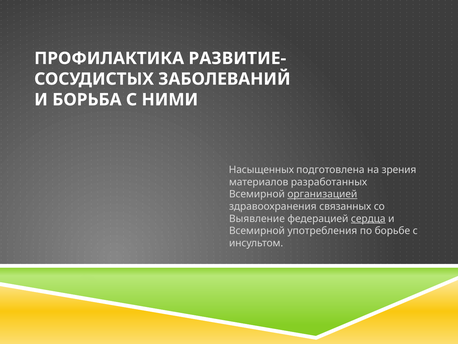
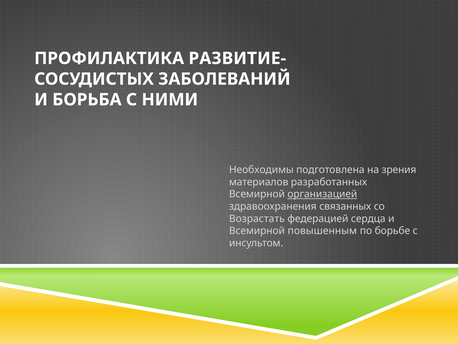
Насыщенных: Насыщенных -> Необходимы (261, 170)
Выявление: Выявление -> Возрастать (257, 218)
сердца underline: present -> none (368, 218)
употребления: употребления -> повышенным (322, 231)
